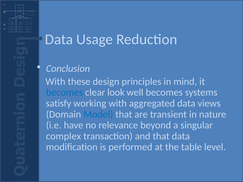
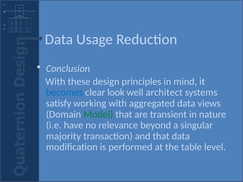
well becomes: becomes -> architect (164, 93)
Model colour: blue -> green (98, 114)
complex: complex -> majority (63, 136)
